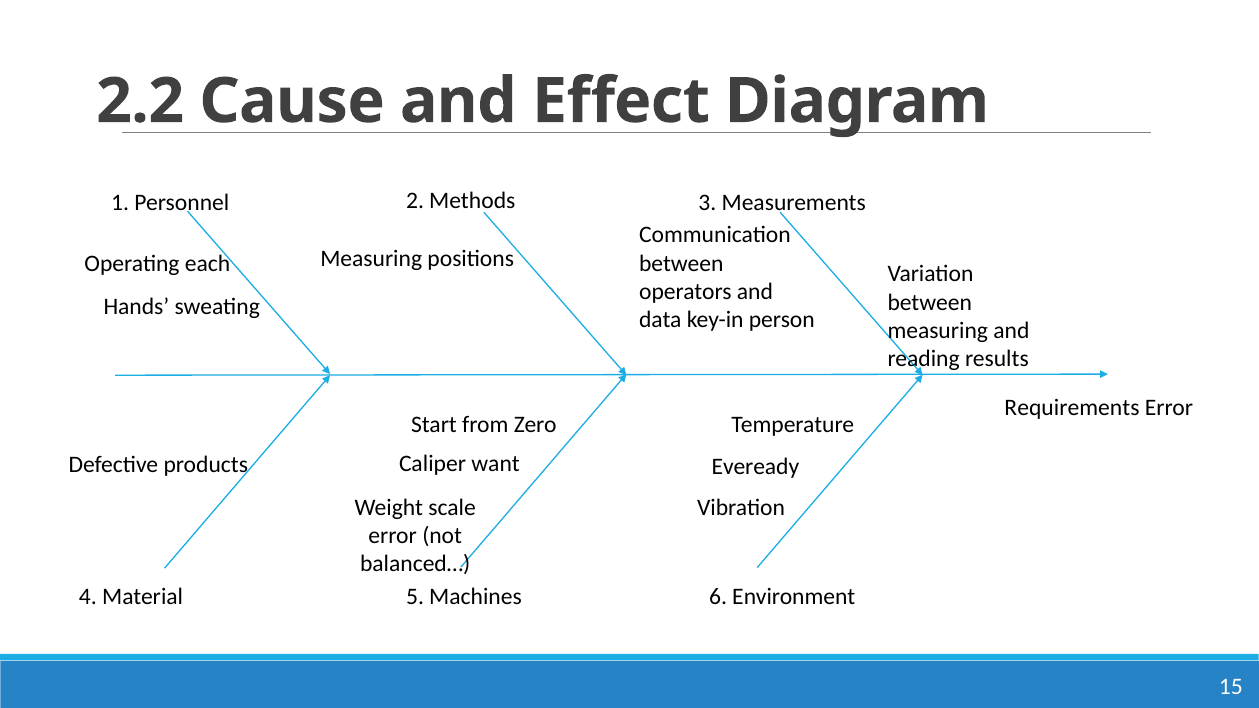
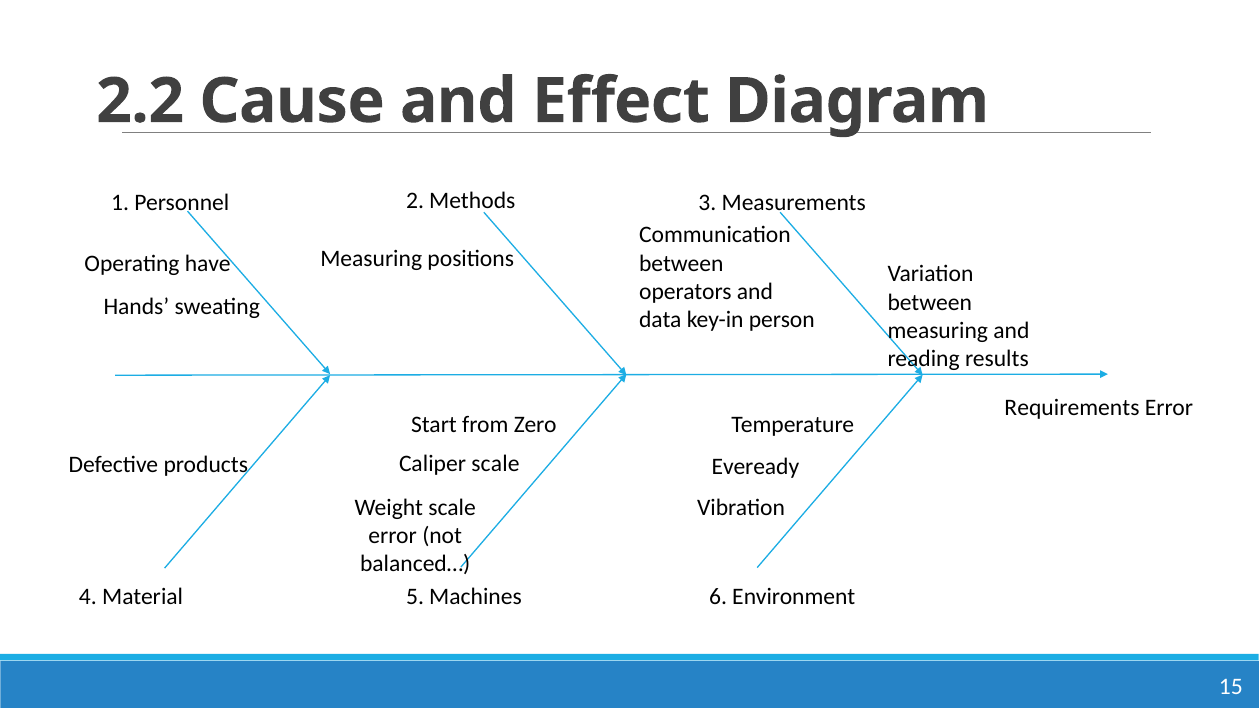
each: each -> have (208, 264)
Caliper want: want -> scale (495, 464)
